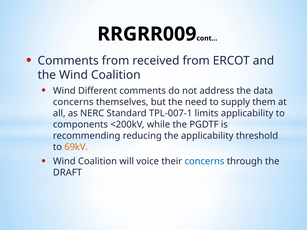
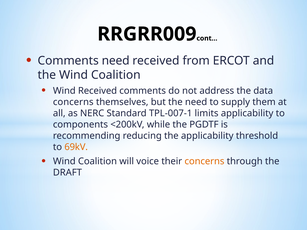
Comments from: from -> need (116, 61)
Wind Different: Different -> Received (97, 91)
concerns colour: blue -> orange (204, 161)
